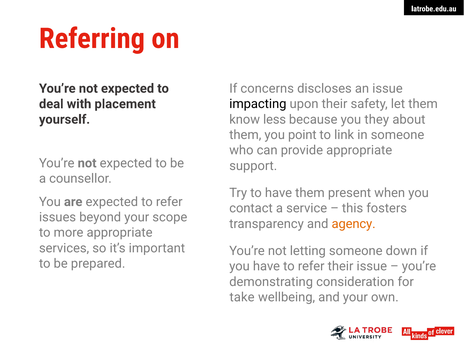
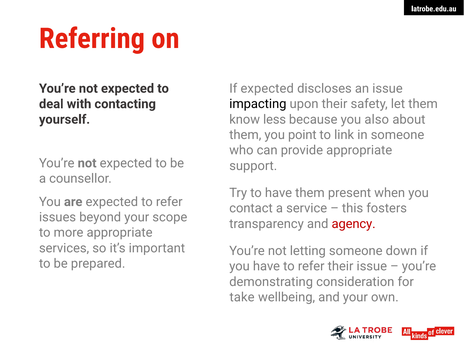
If concerns: concerns -> expected (267, 88)
placement: placement -> contacting (125, 104)
they: they -> also (377, 119)
agency colour: orange -> red (354, 224)
